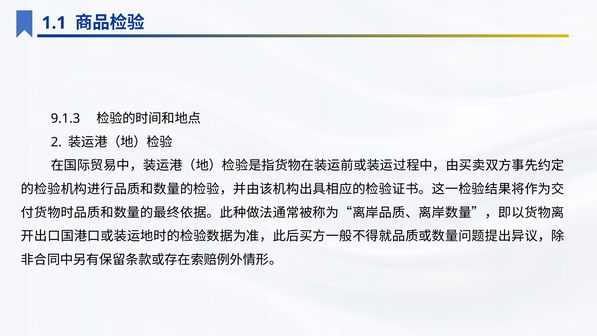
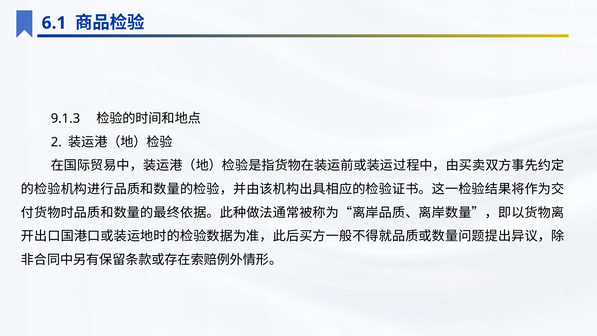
1.1: 1.1 -> 6.1 (54, 23)
